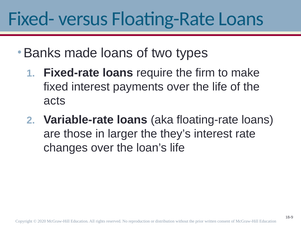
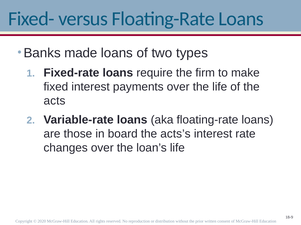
larger: larger -> board (123, 134)
they’s: they’s -> acts’s (175, 134)
